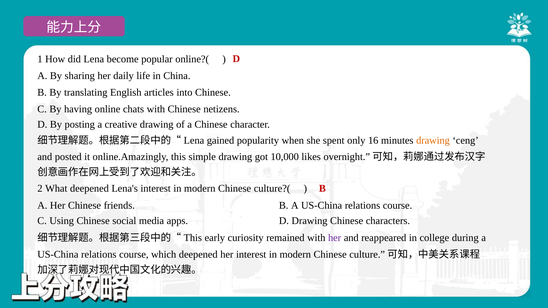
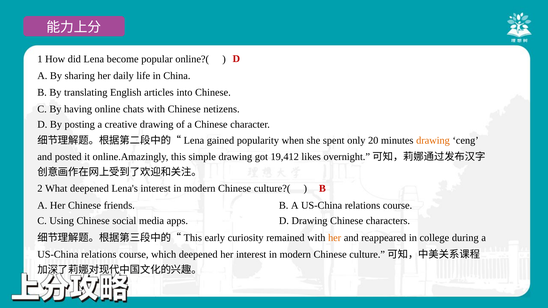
16: 16 -> 20 (373, 140)
10,000: 10,000 -> 19,412 (285, 157)
her colour: purple -> orange (335, 238)
